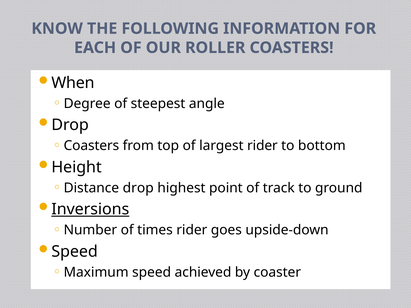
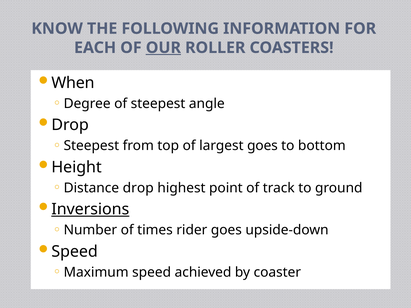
OUR underline: none -> present (163, 48)
Coasters: Coasters -> Steepest (91, 146)
largest rider: rider -> goes (262, 146)
